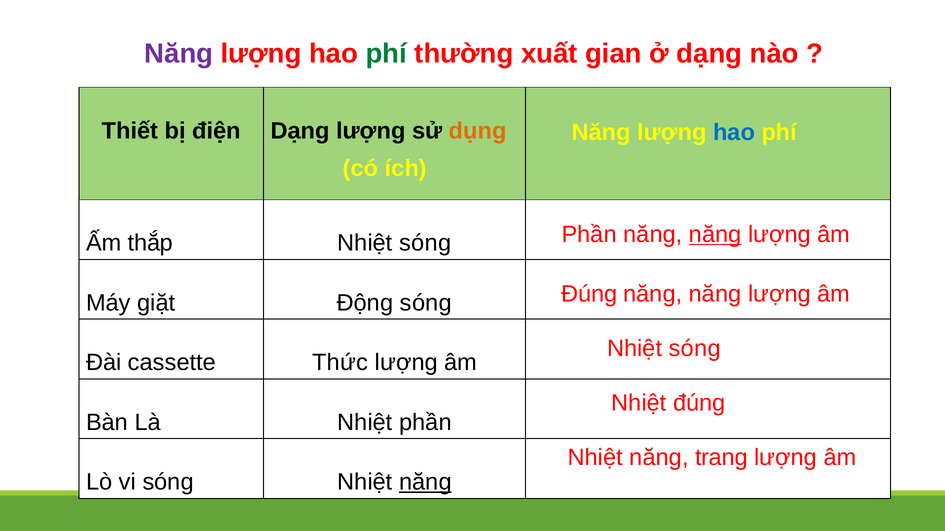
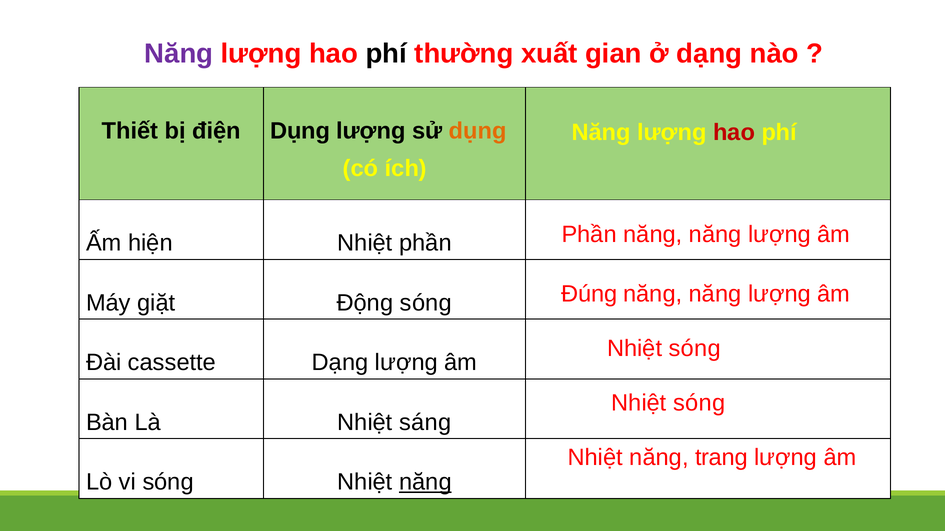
phí colour: green -> black (386, 53)
điện Dạng: Dạng -> Dụng (300, 131)
hao colour: blue -> red (734, 132)
năng underline: present -> none (715, 235)
thắp: thắp -> hiện (150, 243)
sóng: sóng -> phần (425, 243)
cassette Thức: Thức -> Dạng (340, 363)
đúng: đúng -> sóng (699, 403)
Nhiệt phần: phần -> sáng (425, 423)
